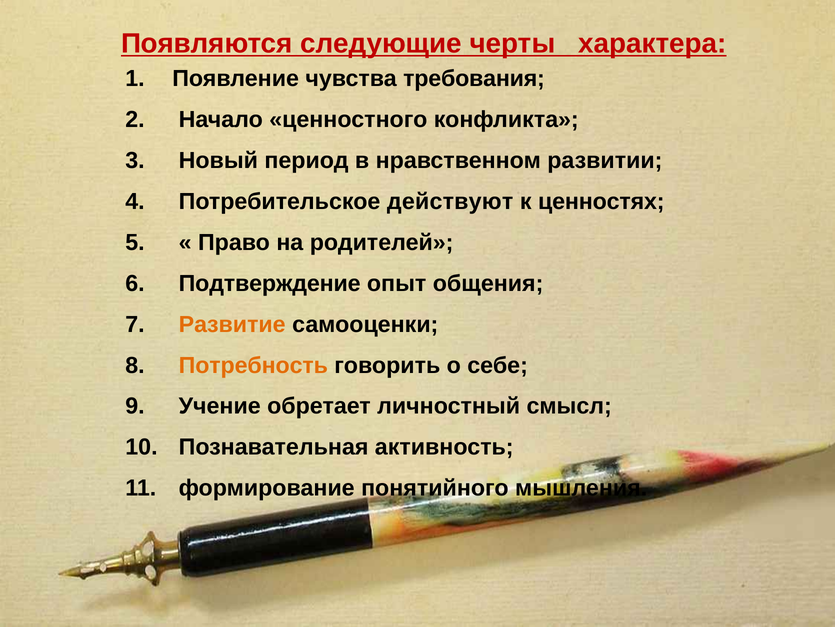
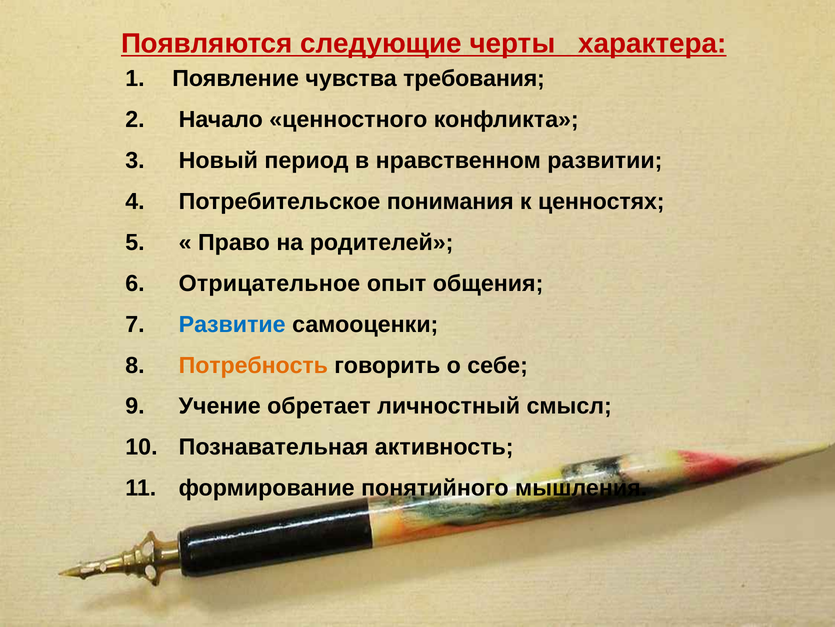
действуют: действуют -> понимания (450, 201)
Подтверждение: Подтверждение -> Отрицательное (269, 283)
Развитие colour: orange -> blue (232, 324)
